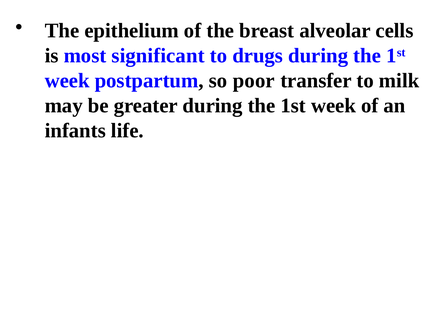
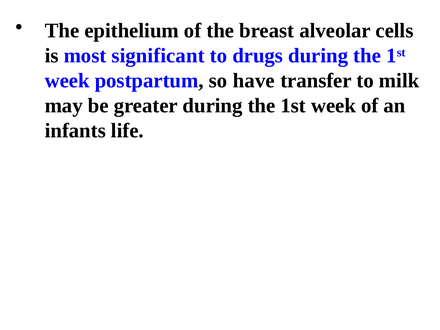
poor: poor -> have (254, 81)
